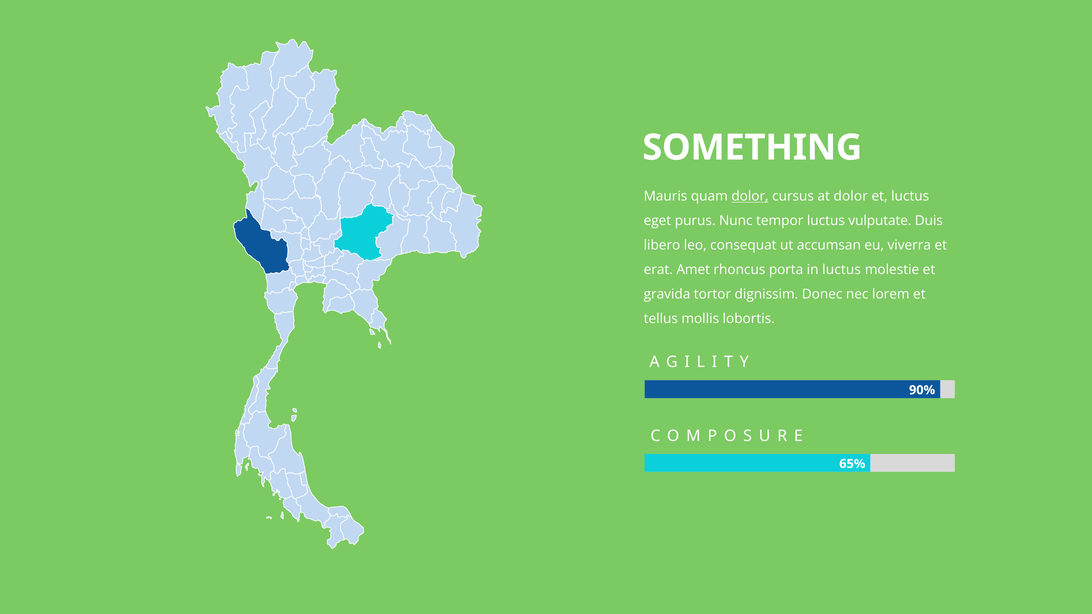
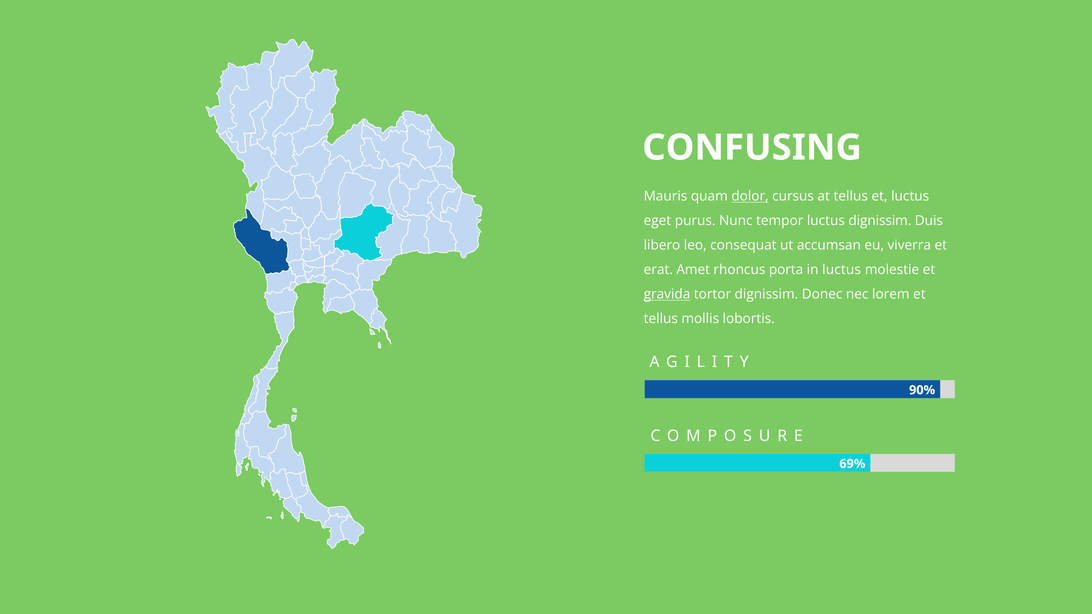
SOMETHING: SOMETHING -> CONFUSING (752, 148)
at dolor: dolor -> tellus (851, 196)
luctus vulputate: vulputate -> dignissim (880, 221)
gravida underline: none -> present (667, 295)
65%: 65% -> 69% (852, 464)
